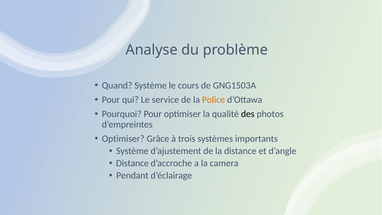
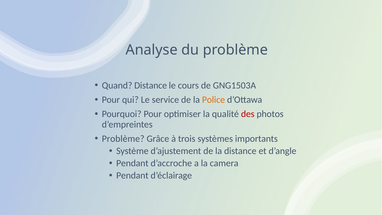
Quand Système: Système -> Distance (151, 85)
des colour: black -> red (248, 114)
Optimiser: Optimiser -> Problème (123, 139)
Distance: Distance -> Pendant (132, 163)
